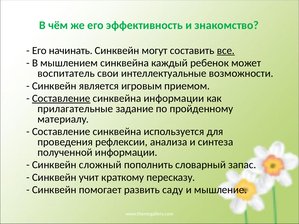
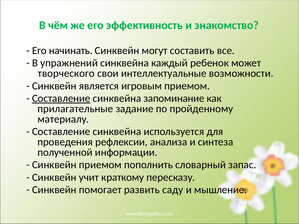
все underline: present -> none (226, 51)
мышлением: мышлением -> упражнений (69, 63)
воспитатель: воспитатель -> творческого (66, 73)
синквейна информации: информации -> запоминание (174, 98)
Синквейн сложный: сложный -> приемом (100, 165)
